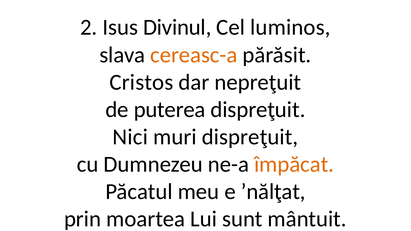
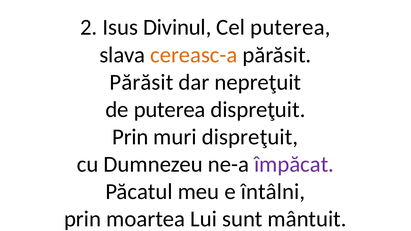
Cel luminos: luminos -> puterea (290, 27)
Cristos: Cristos -> Părăsit (141, 82)
Nici: Nici -> Prin (130, 137)
împăcat colour: orange -> purple (294, 164)
ʼnălţat: ʼnălţat -> întâlni (273, 192)
